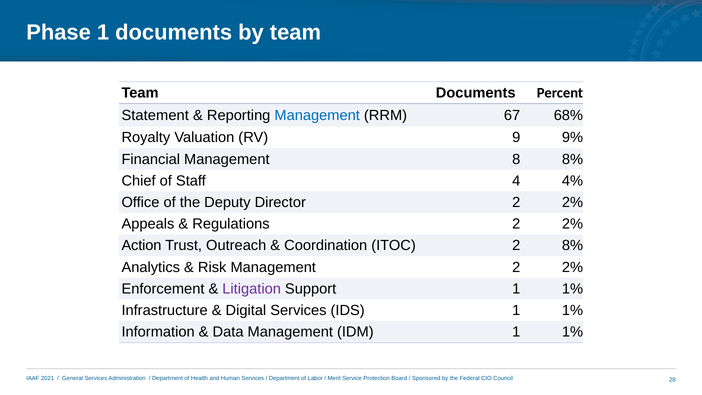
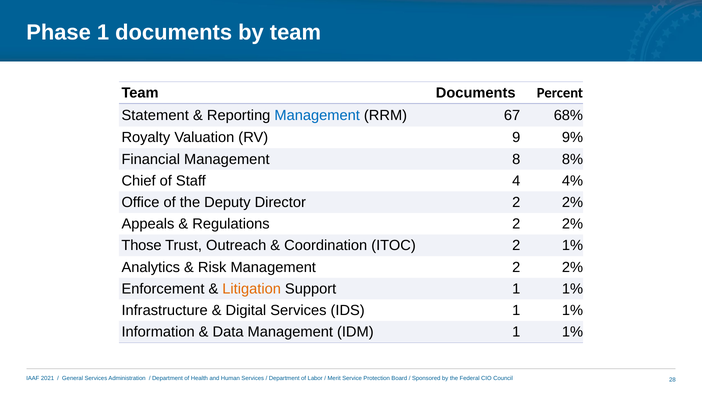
Action: Action -> Those (142, 246)
2 8%: 8% -> 1% (572, 246)
Litigation colour: purple -> orange (252, 289)
